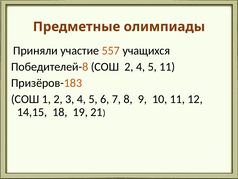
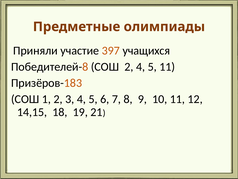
557: 557 -> 397 (111, 50)
